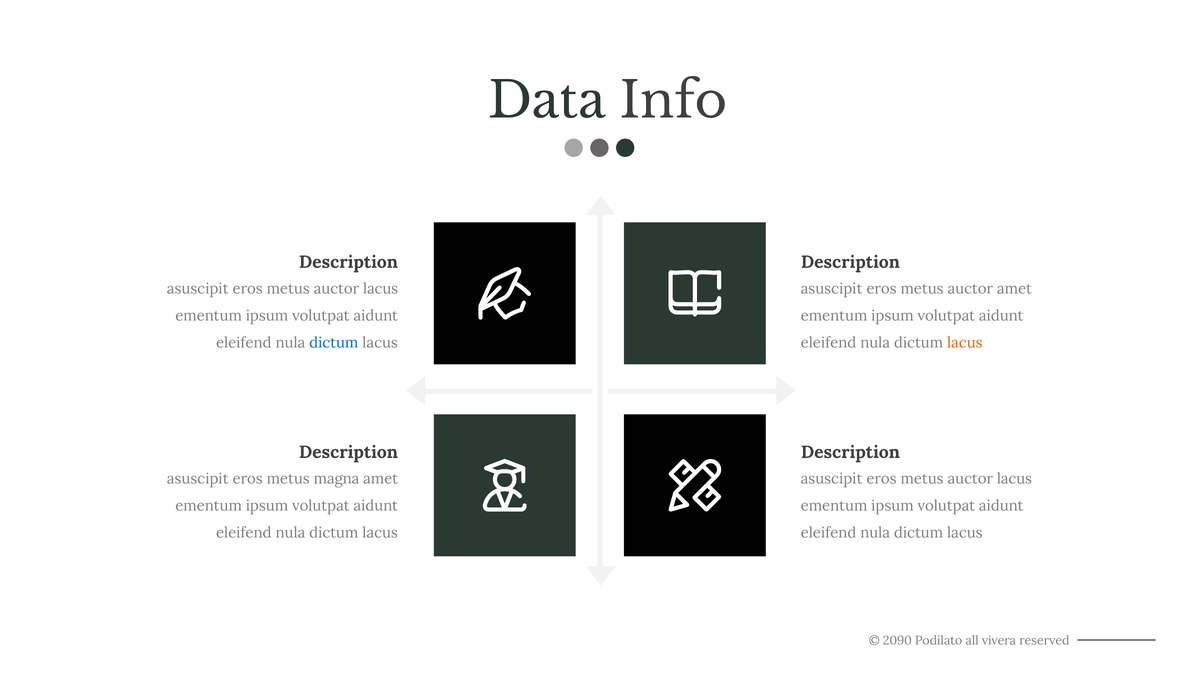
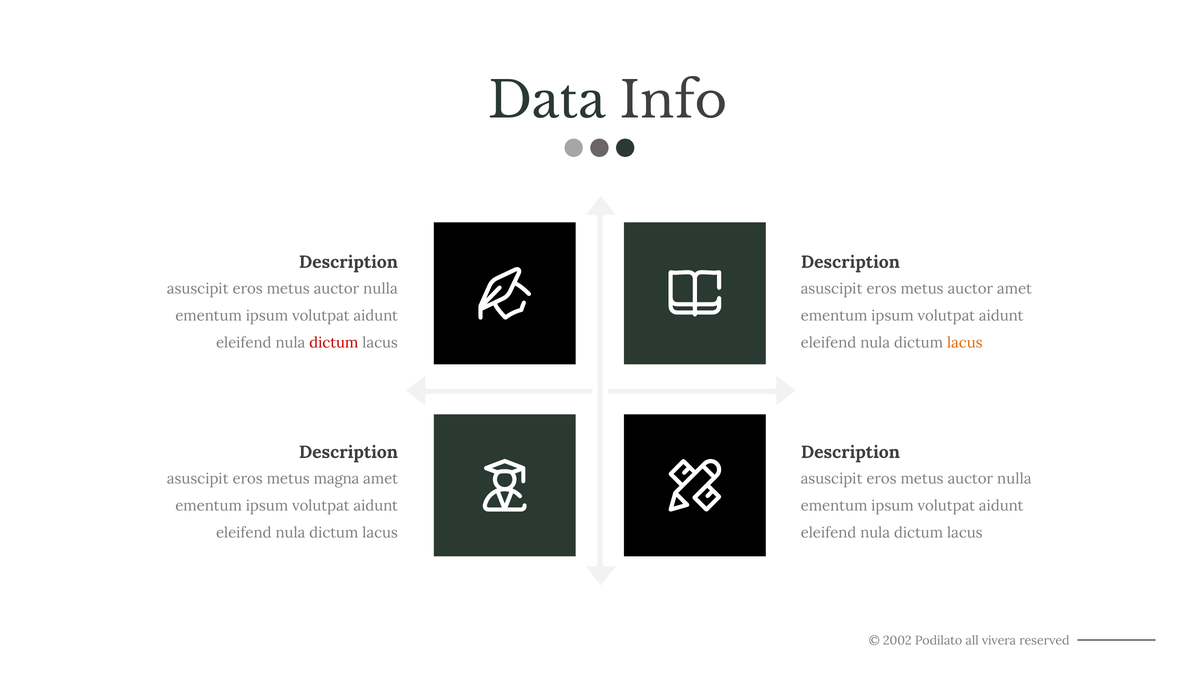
lacus: lacus -> nulla (380, 288)
dictum colour: blue -> red (334, 342)
lacus: lacus -> nulla (1014, 478)
2090: 2090 -> 2002 (897, 640)
